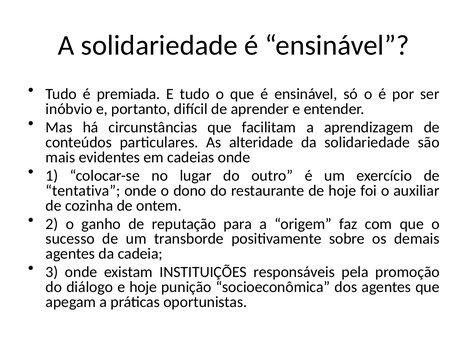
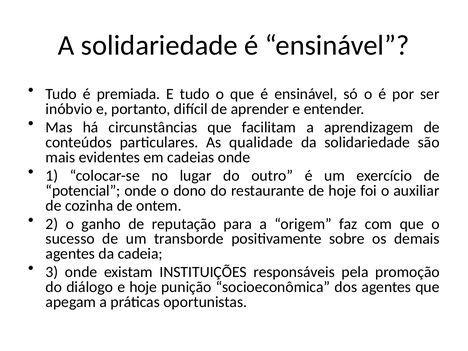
alteridade: alteridade -> qualidade (261, 142)
tentativa: tentativa -> potencial (83, 191)
